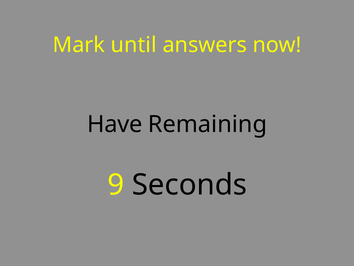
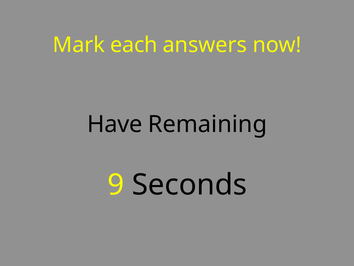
until: until -> each (134, 45)
